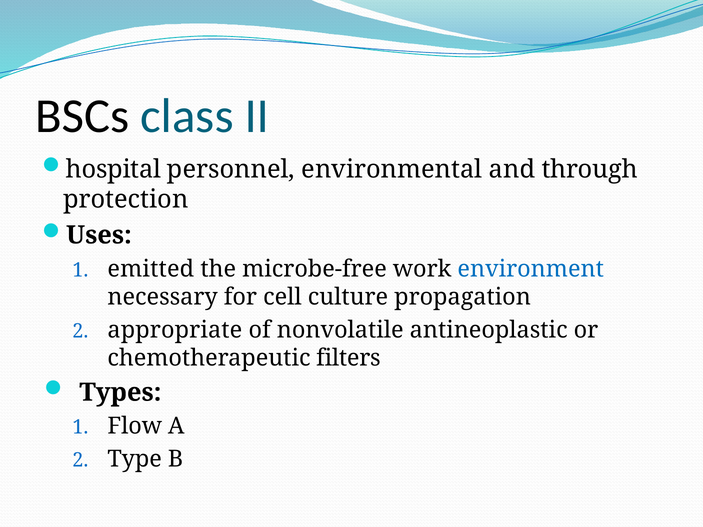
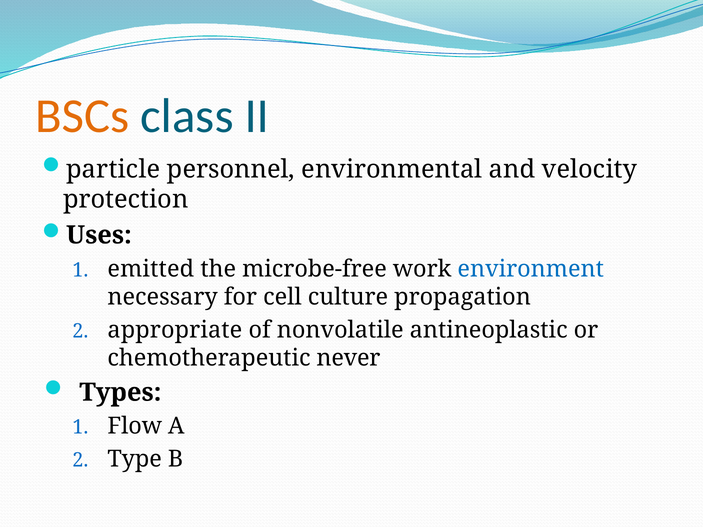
BSCs colour: black -> orange (82, 116)
hospital: hospital -> particle (113, 169)
through: through -> velocity (589, 169)
filters: filters -> never (348, 358)
